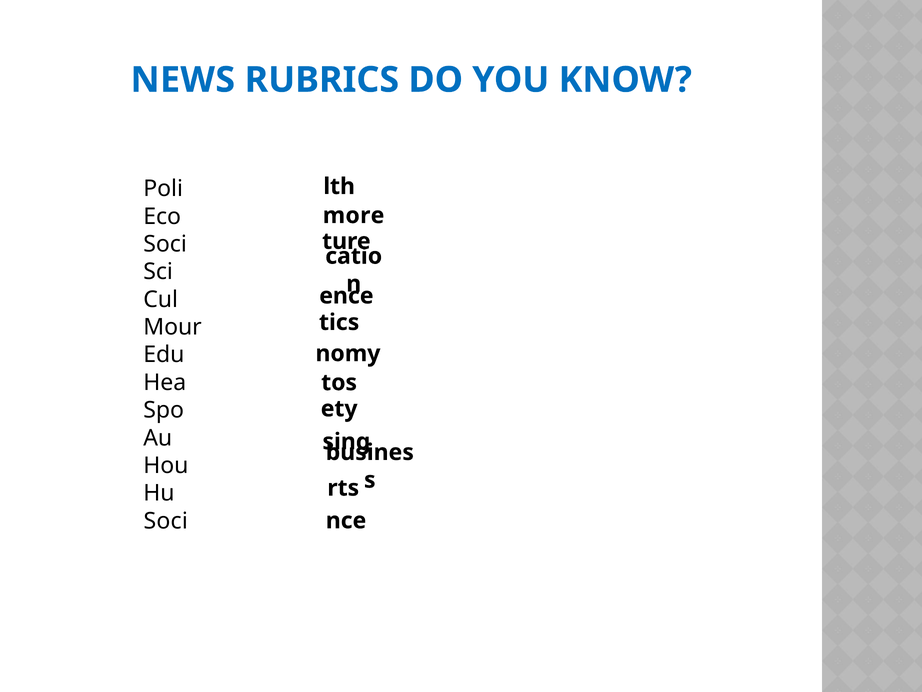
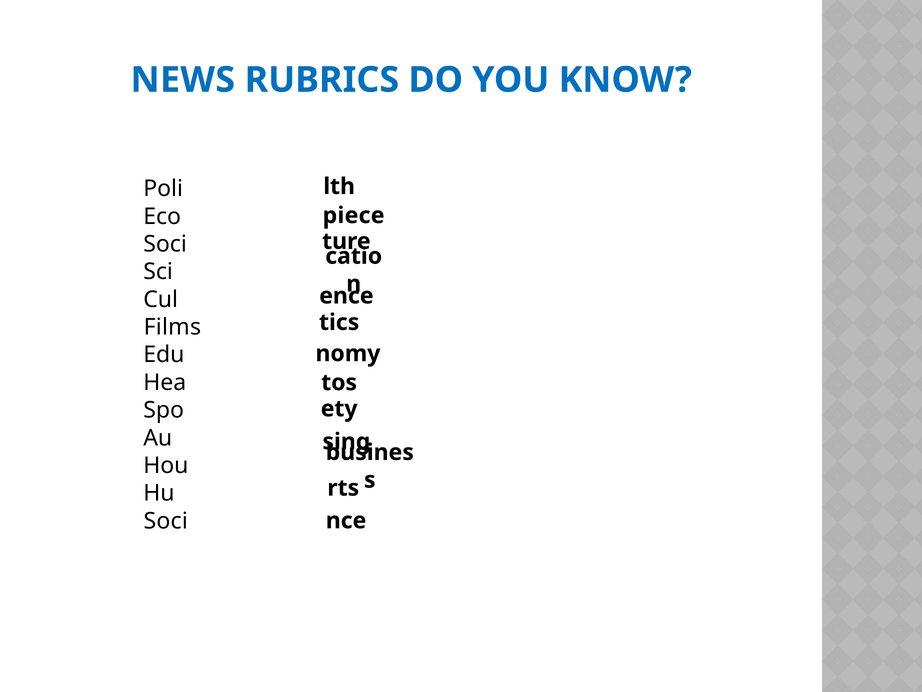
more: more -> piece (354, 215)
Mour: Mour -> Films (172, 327)
